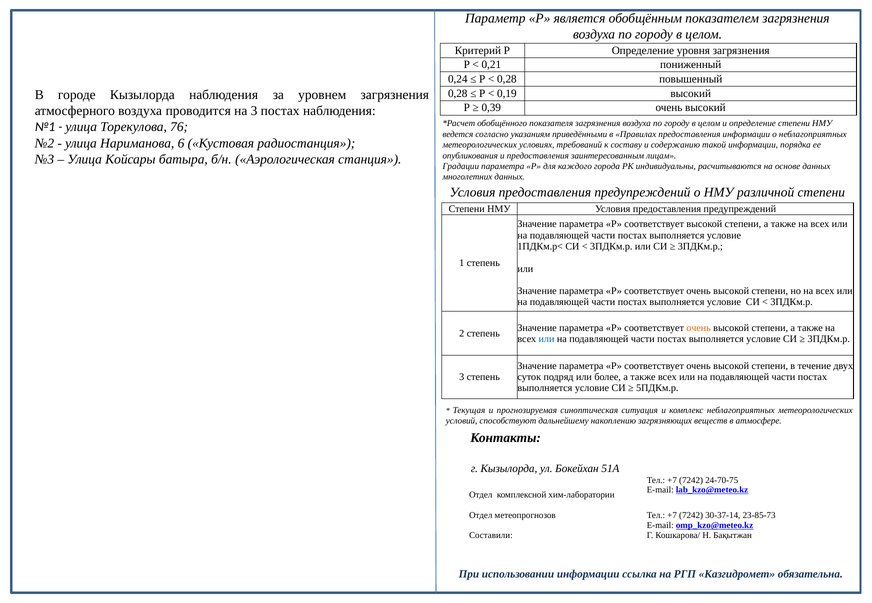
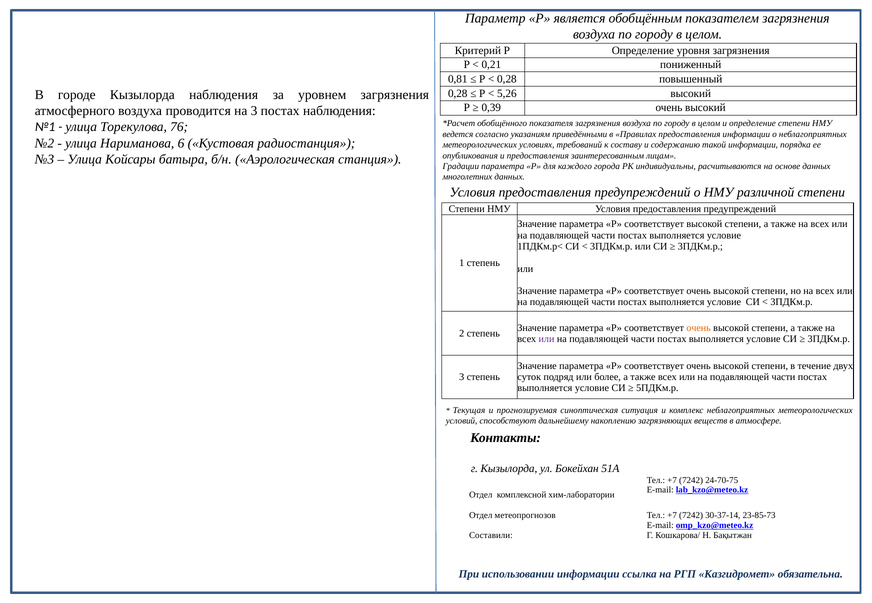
0,24: 0,24 -> 0,81 (458, 79)
0,19: 0,19 -> 5,26 (507, 94)
или colour: blue -> purple (546, 339)
